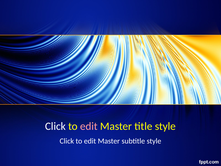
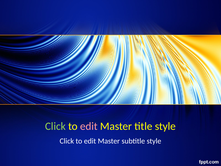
Click colour: white -> light green (55, 126)
